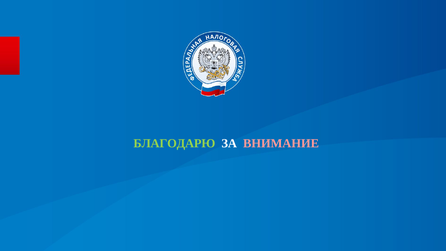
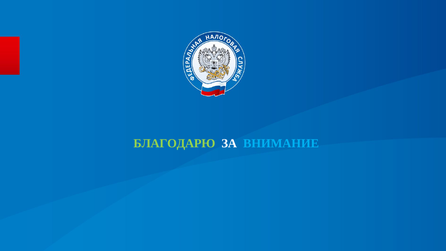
ВНИМАНИЕ colour: pink -> light blue (281, 143)
